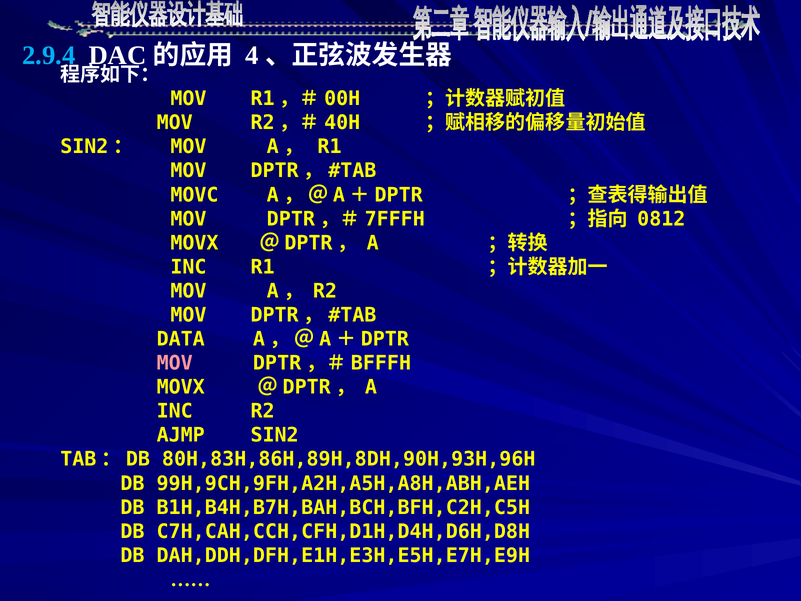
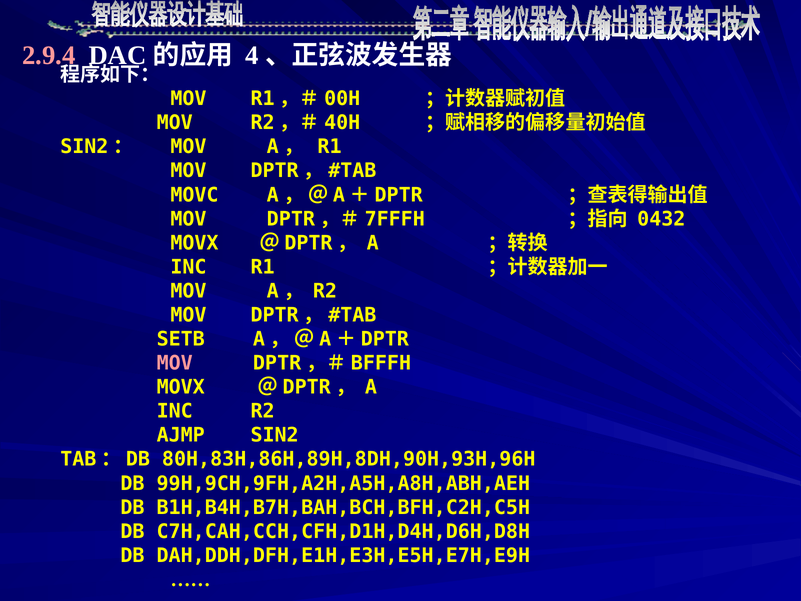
2.9.4 colour: light blue -> pink (49, 55)
0812: 0812 -> 0432 (661, 219)
DATA: DATA -> SETB (181, 339)
